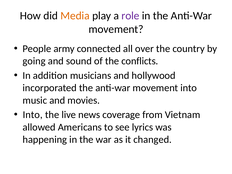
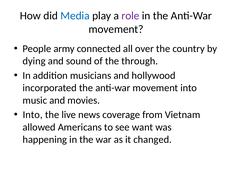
Media colour: orange -> blue (75, 16)
going: going -> dying (34, 61)
conflicts: conflicts -> through (140, 61)
lyrics: lyrics -> want (142, 127)
